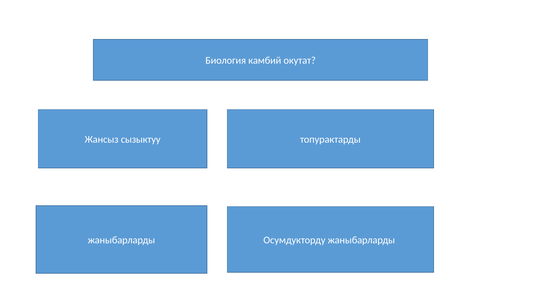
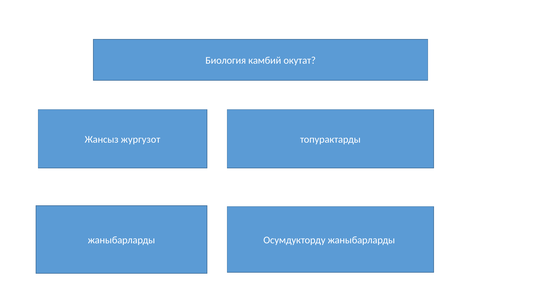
сызыктуу: сызыктуу -> жургузот (141, 139)
